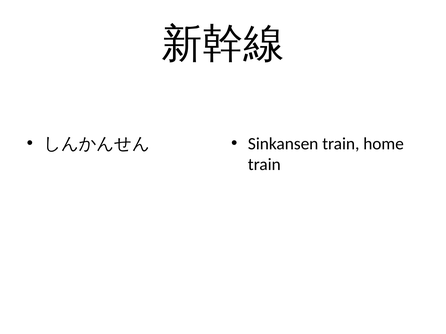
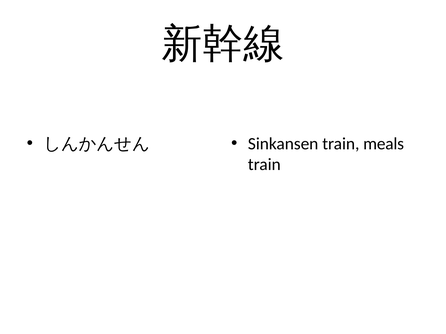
home: home -> meals (384, 144)
